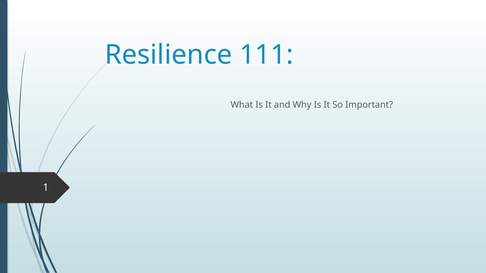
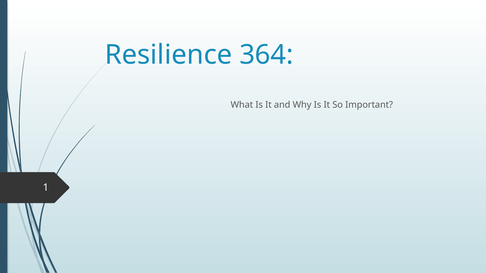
111: 111 -> 364 (266, 55)
